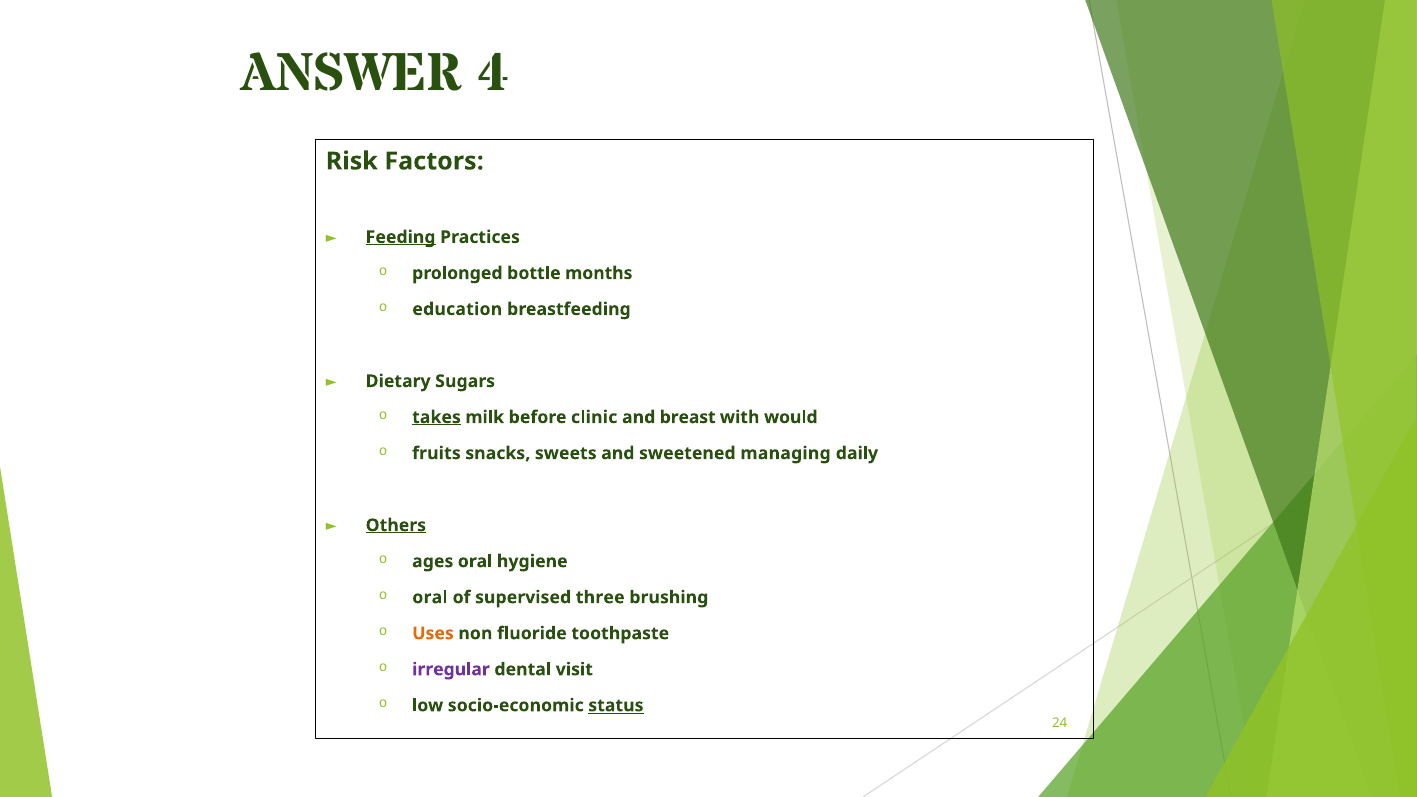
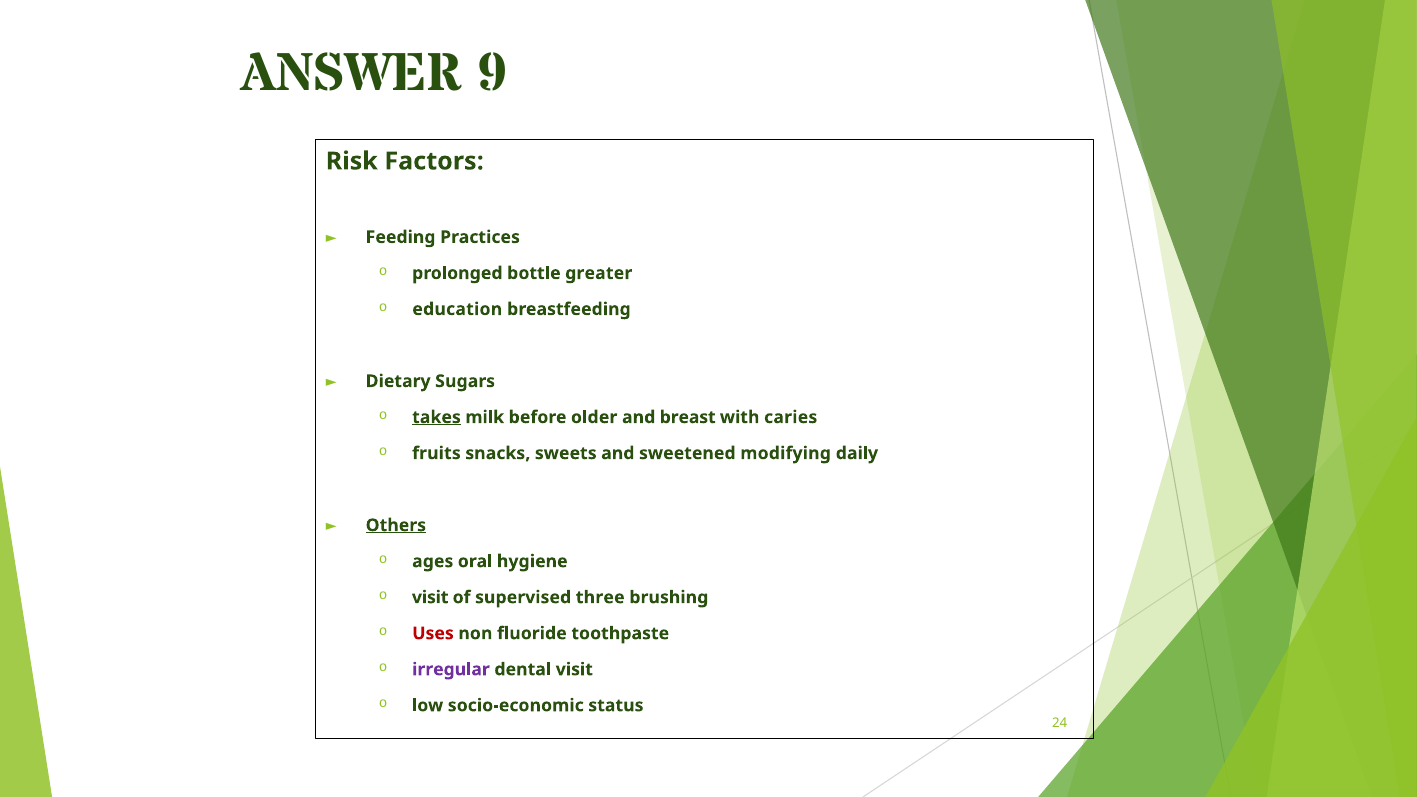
4: 4 -> 9 (493, 73)
Feeding underline: present -> none (401, 237)
months: months -> greater (599, 273)
clinic: clinic -> older (594, 417)
would: would -> caries (791, 417)
managing: managing -> modifying (786, 453)
oral: oral -> visit (430, 597)
Uses colour: orange -> red (433, 633)
status underline: present -> none (616, 705)
